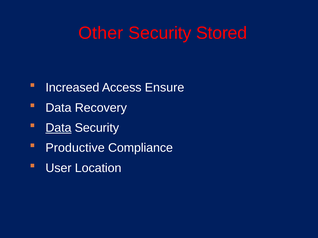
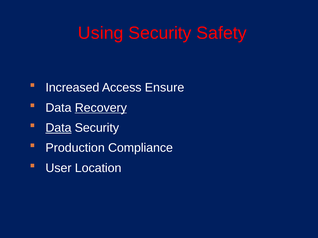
Other: Other -> Using (101, 33)
Stored: Stored -> Safety (221, 33)
Recovery underline: none -> present (101, 108)
Productive: Productive -> Production (75, 148)
